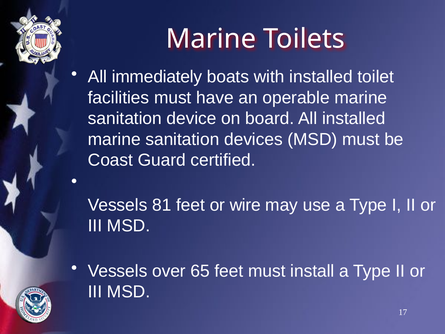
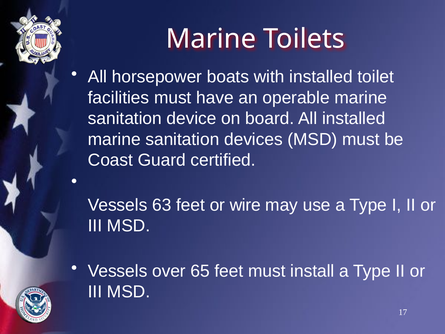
immediately: immediately -> horsepower (157, 77)
81: 81 -> 63 (162, 205)
